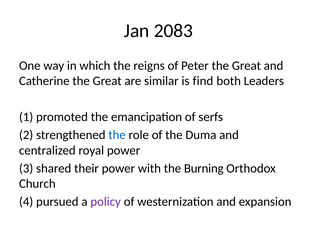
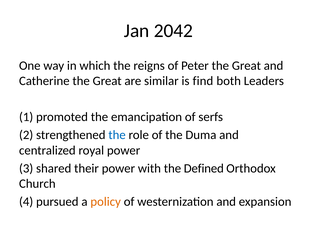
2083: 2083 -> 2042 (173, 31)
Burning: Burning -> Defined (204, 168)
policy colour: purple -> orange (106, 201)
